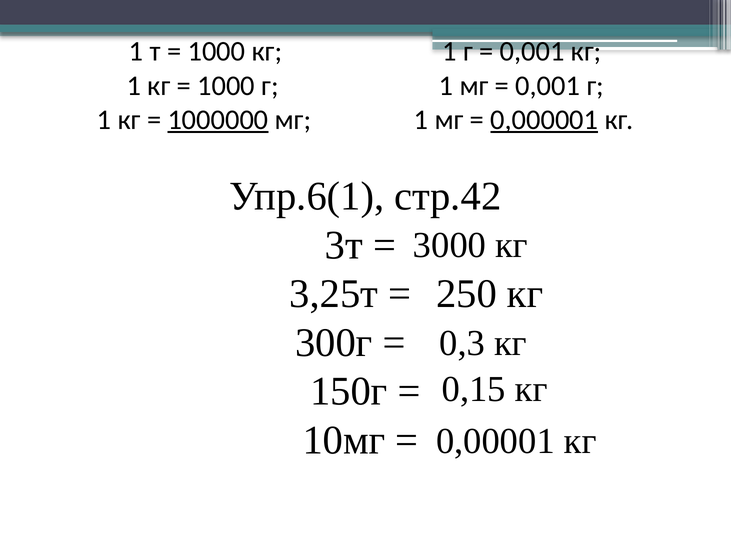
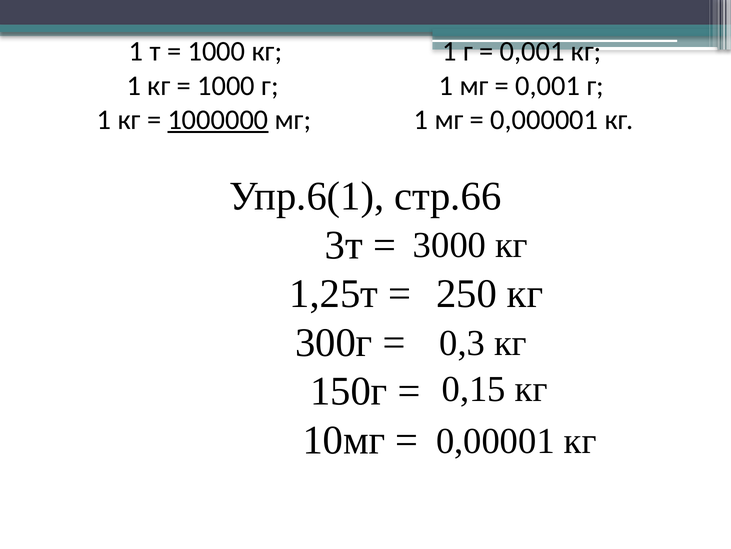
0,000001 underline: present -> none (544, 120)
стр.42: стр.42 -> стр.66 (448, 196)
3,25т: 3,25т -> 1,25т (334, 294)
